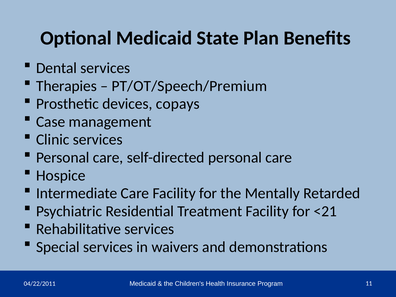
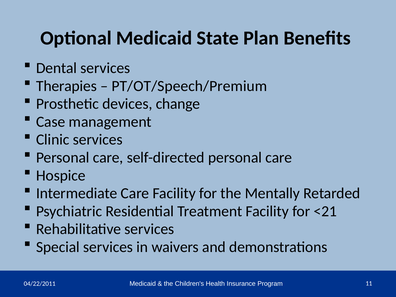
copays: copays -> change (178, 104)
